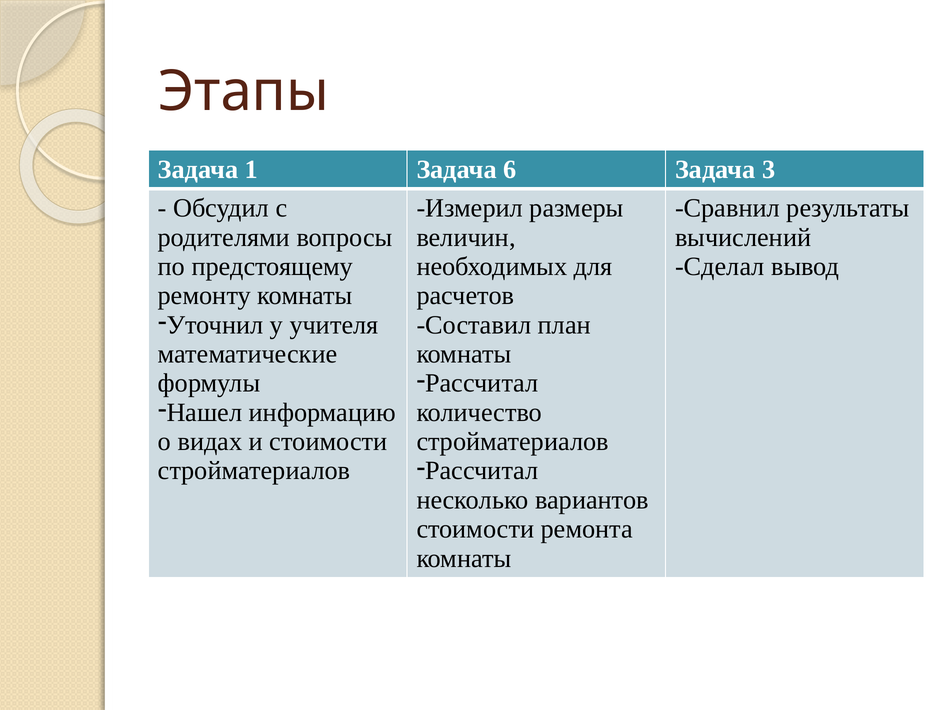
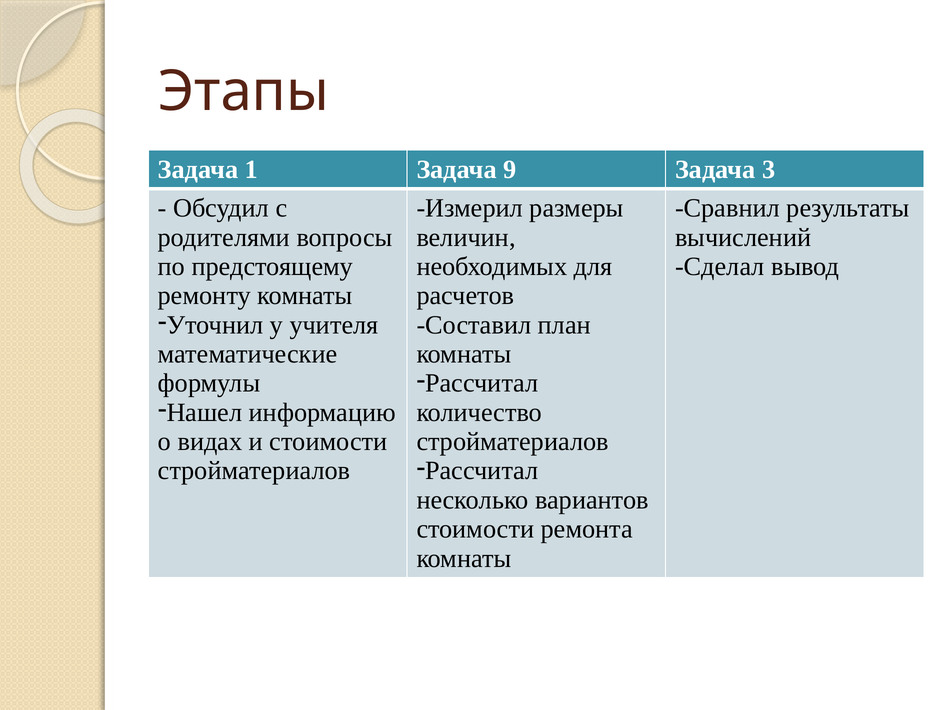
6: 6 -> 9 (510, 169)
